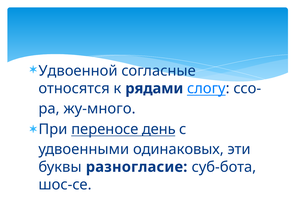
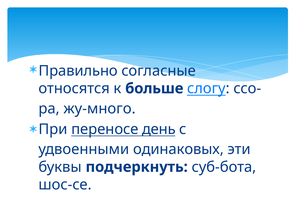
Удвоенной: Удвоенной -> Правильно (78, 71)
рядами: рядами -> больше (154, 89)
разногласие: разногласие -> подчеркнуть (137, 167)
